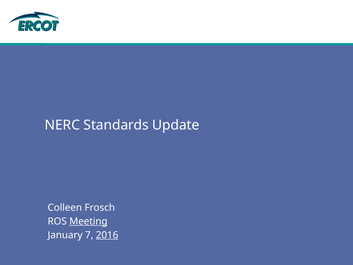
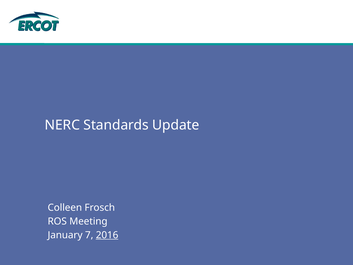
Meeting underline: present -> none (88, 221)
